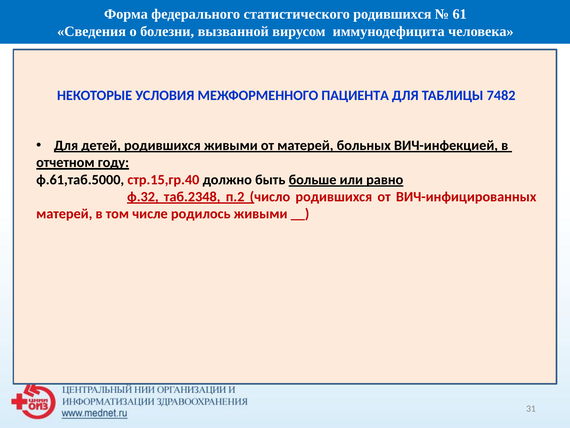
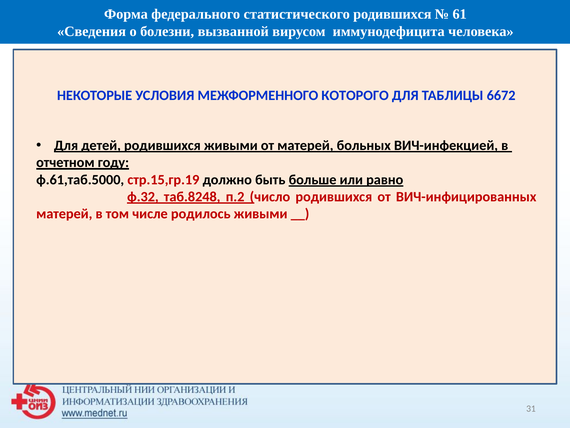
ПАЦИЕНТА: ПАЦИЕНТА -> КОТОРОГО (355, 95)
7482: 7482 -> 6672 (501, 95)
стр.15,гр.40: стр.15,гр.40 -> стр.15,гр.19 (163, 179)
таб.2348: таб.2348 -> таб.8248 (192, 197)
